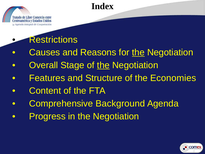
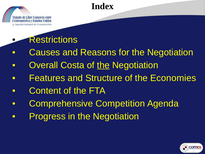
the underline: present -> none (138, 52)
Stage: Stage -> Costa (72, 65)
Background: Background -> Competition (120, 103)
